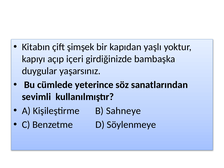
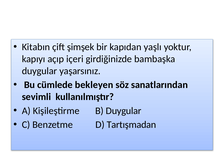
yeterince: yeterince -> bekleyen (94, 85)
B Sahneye: Sahneye -> Duygular (124, 111)
Söylenmeye: Söylenmeye -> Tartışmadan (131, 125)
